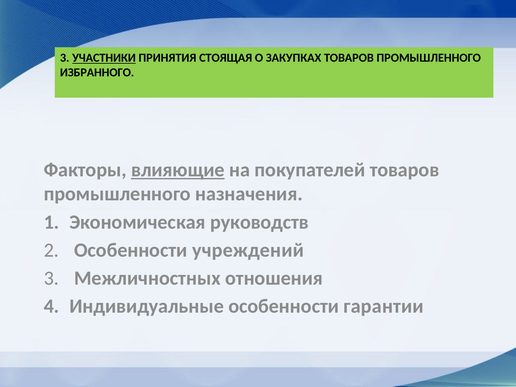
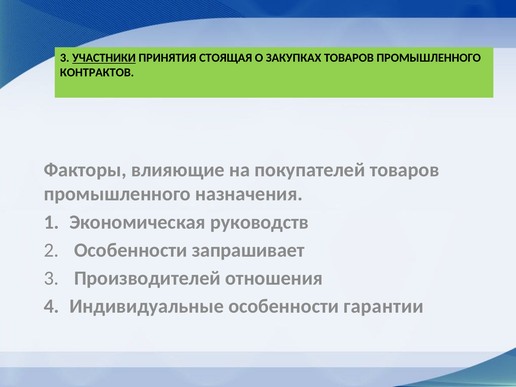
ИЗБРАННОГО: ИЗБРАННОГО -> КОНТРАКТОВ (97, 73)
влияющие underline: present -> none (178, 170)
учреждений: учреждений -> запрашивает (248, 250)
Межличностных: Межличностных -> Производителей (147, 278)
